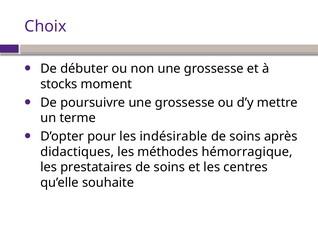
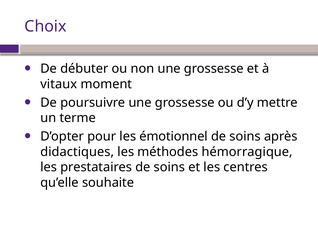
stocks: stocks -> vitaux (59, 84)
indésirable: indésirable -> émotionnel (174, 136)
